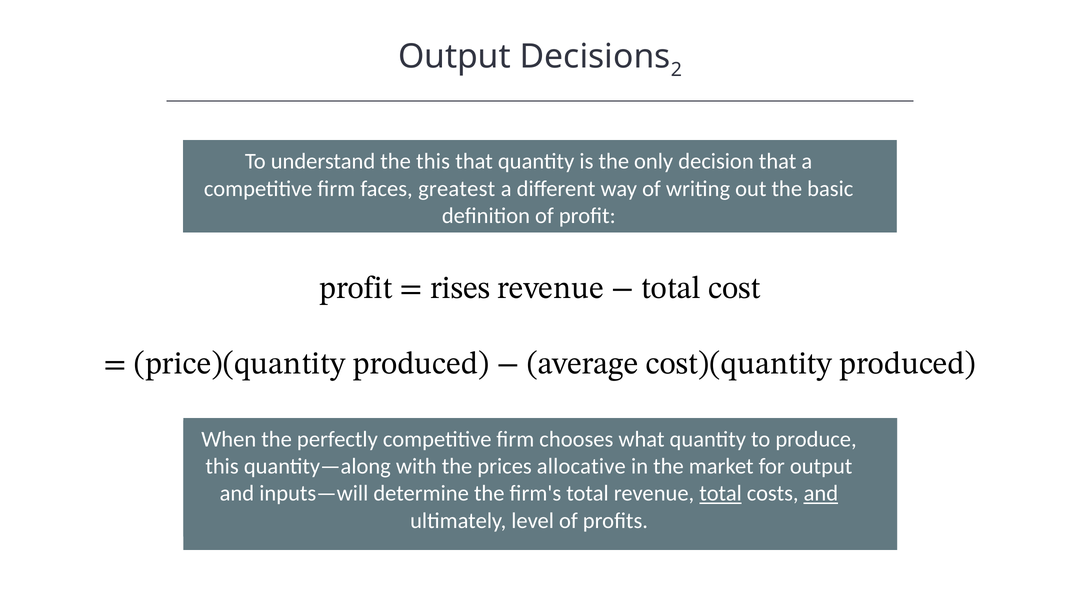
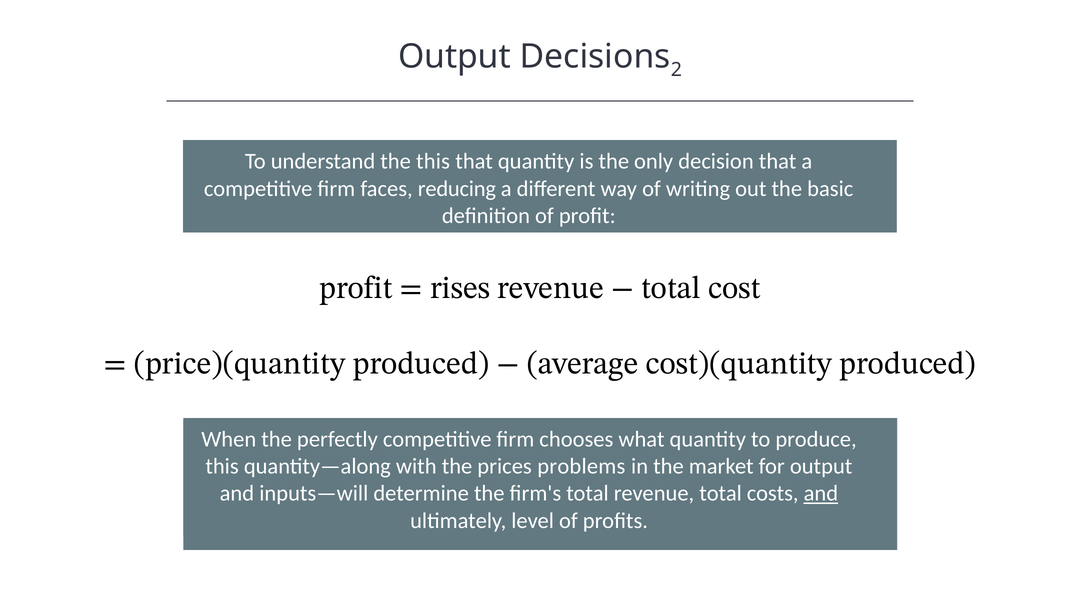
greatest: greatest -> reducing (457, 188)
allocative: allocative -> problems (581, 466)
total underline: present -> none (721, 493)
